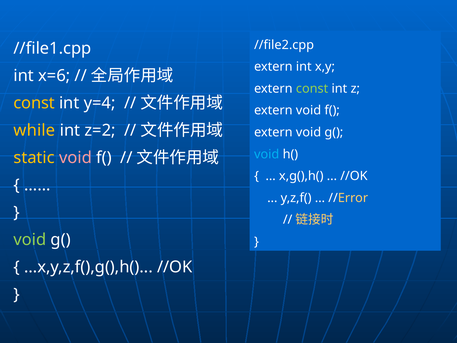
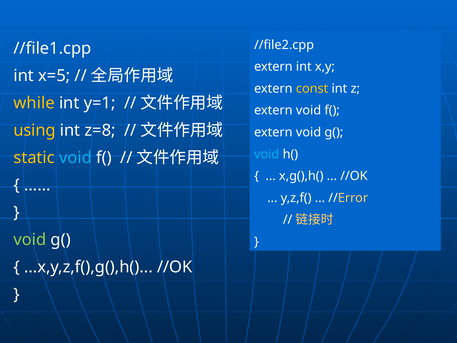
x=6: x=6 -> x=5 (54, 76)
const colour: light green -> yellow (312, 89)
const: const -> while (34, 103)
y=4: y=4 -> y=1 (100, 103)
while: while -> using (35, 130)
z=2: z=2 -> z=8 (100, 130)
void colour: pink -> light blue (75, 158)
